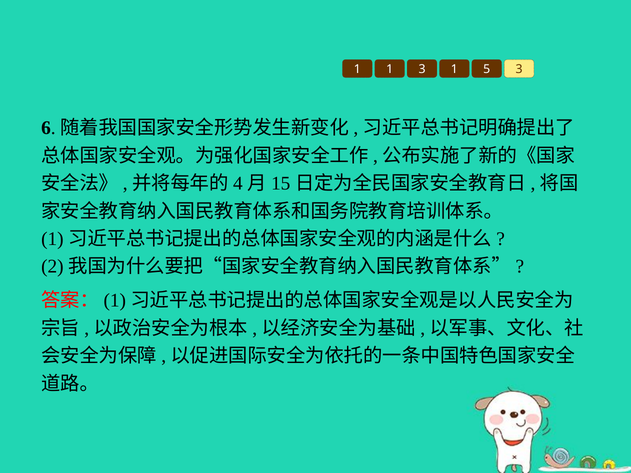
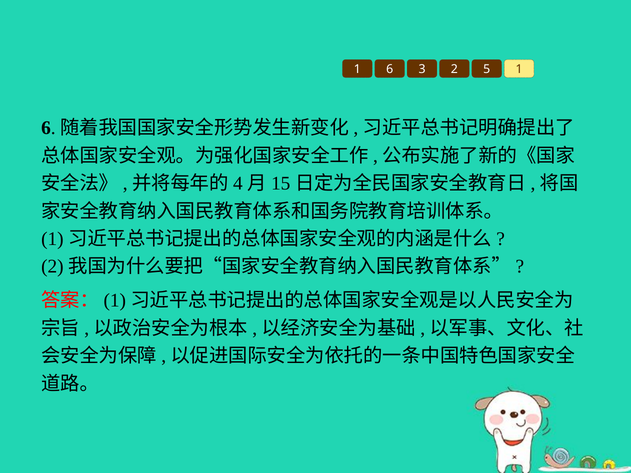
1 1: 1 -> 6 (390, 69)
3 1: 1 -> 2 (454, 69)
5 3: 3 -> 1 (519, 69)
